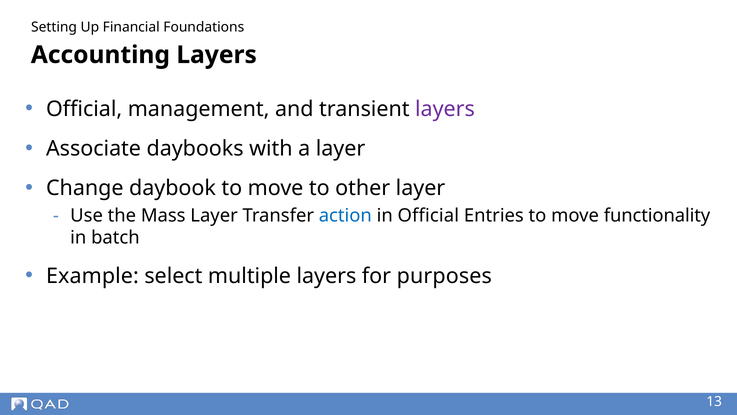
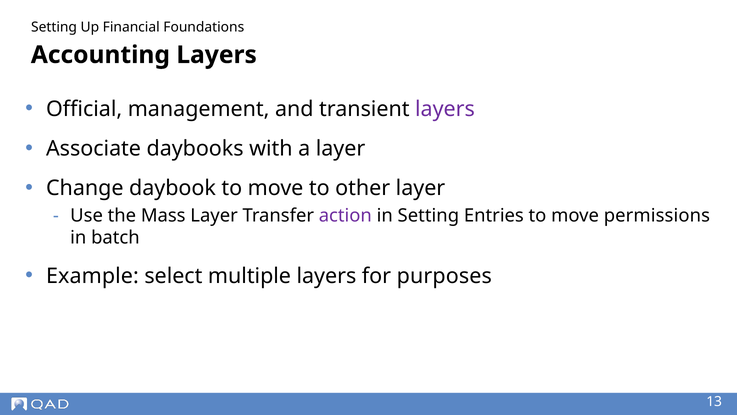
action colour: blue -> purple (345, 216)
in Official: Official -> Setting (428, 216)
functionality: functionality -> permissions (657, 216)
